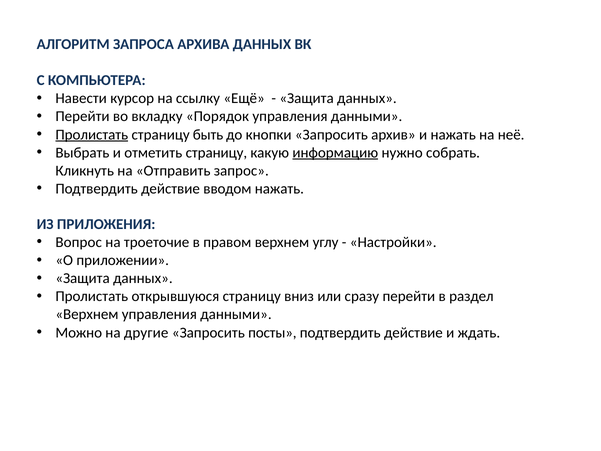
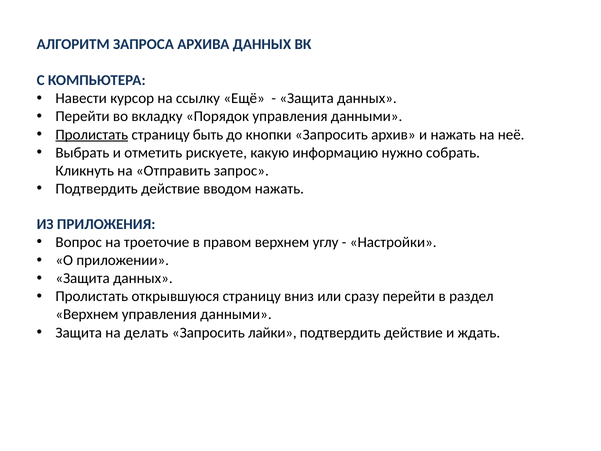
отметить страницу: страницу -> рискуете (216, 153)
информацию underline: present -> none (335, 153)
Можно: Можно -> Защита (79, 332)
другие: другие -> делать (146, 332)
посты: посты -> лайки (272, 332)
